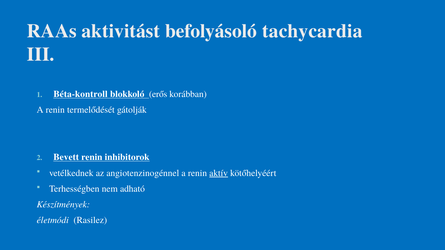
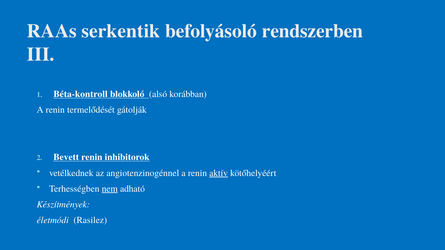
aktivitást: aktivitást -> serkentik (121, 31)
tachycardia: tachycardia -> rendszerben (312, 31)
erős: erős -> alsó (158, 94)
nem underline: none -> present (110, 189)
